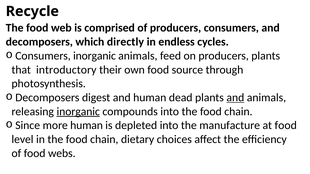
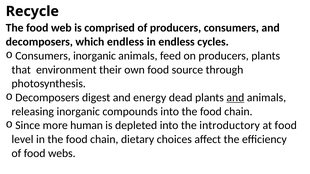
which directly: directly -> endless (125, 42)
introductory: introductory -> environment (66, 70)
and human: human -> energy (150, 98)
inorganic underline: present -> none (78, 112)
manufacture: manufacture -> introductory (230, 126)
